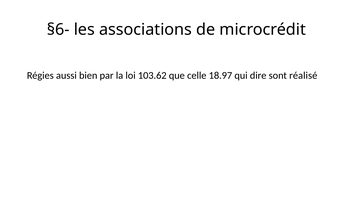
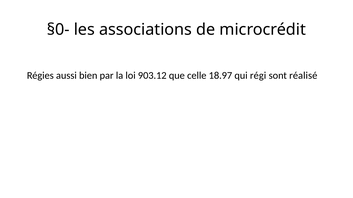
§6-: §6- -> §0- (58, 30)
103.62: 103.62 -> 903.12 (152, 76)
dire: dire -> régi (258, 76)
